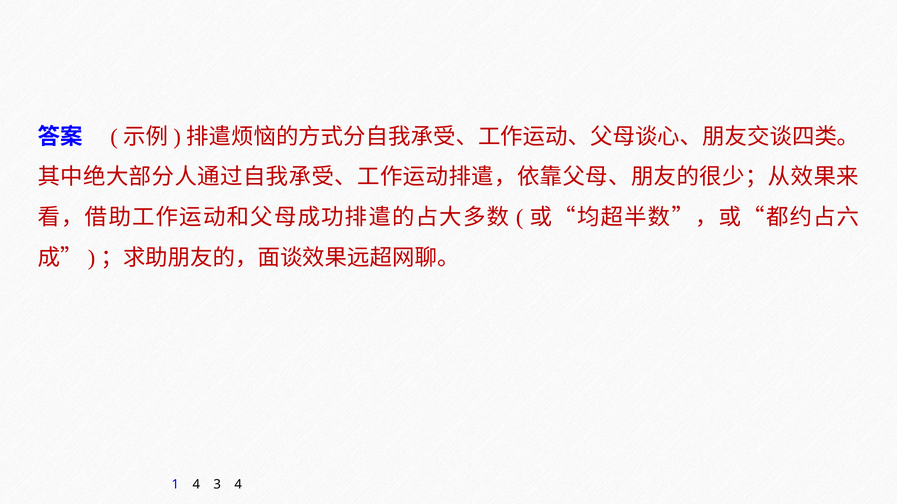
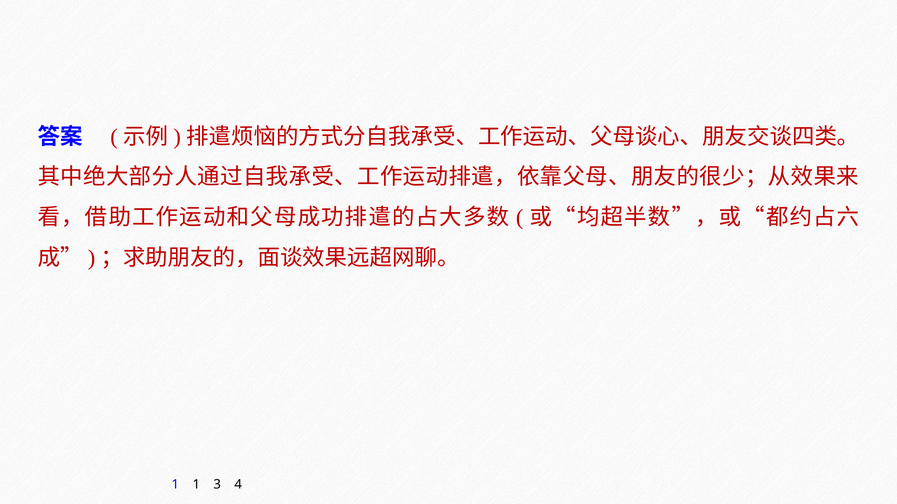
1 4: 4 -> 1 (196, 485)
